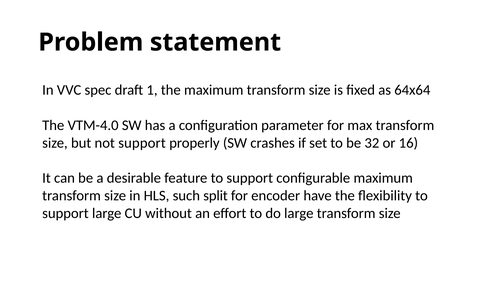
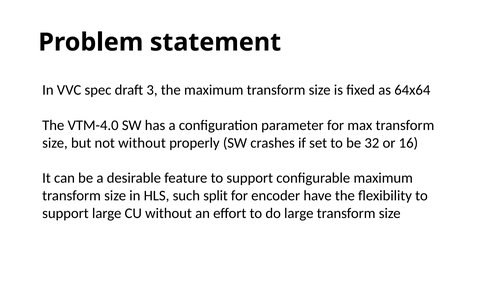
1: 1 -> 3 (152, 90)
not support: support -> without (142, 143)
